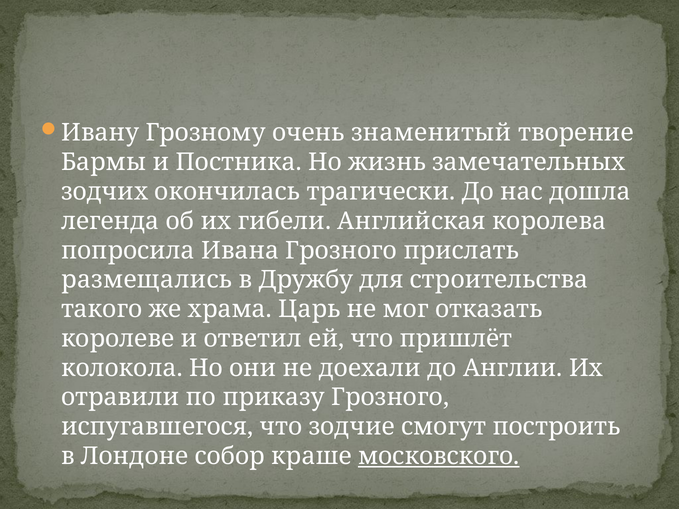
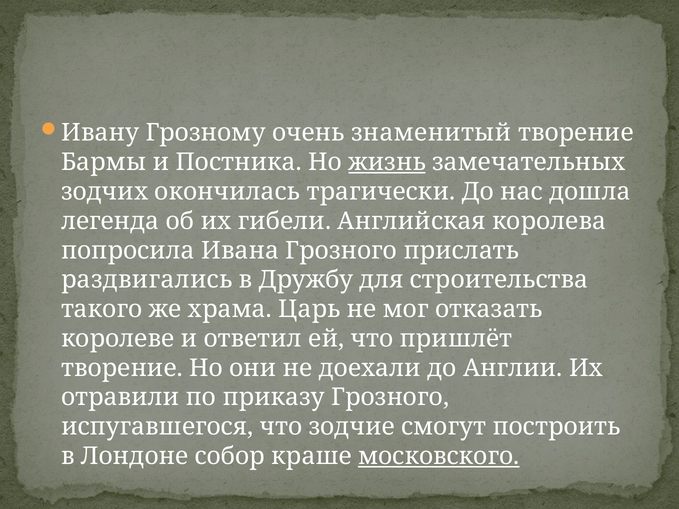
жизнь underline: none -> present (387, 162)
размещались: размещались -> раздвигались (147, 280)
колокола: колокола -> творение (122, 368)
